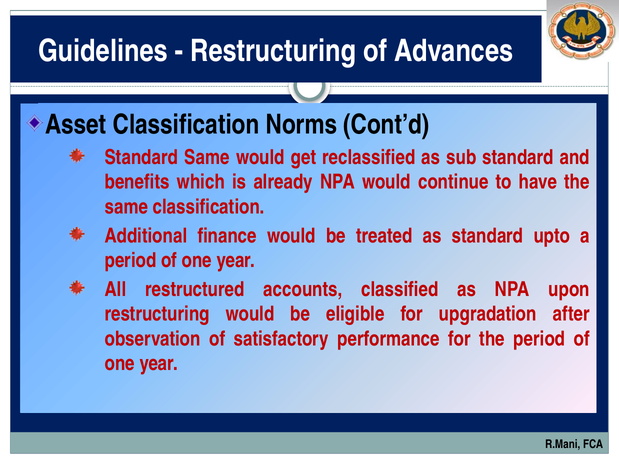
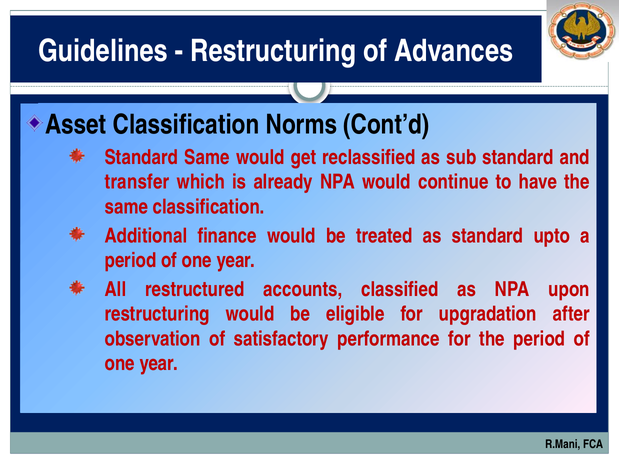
benefits: benefits -> transfer (137, 182)
